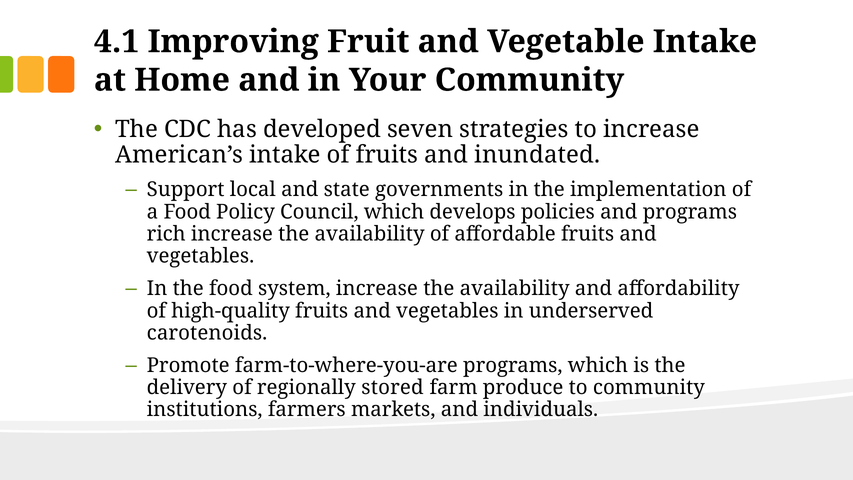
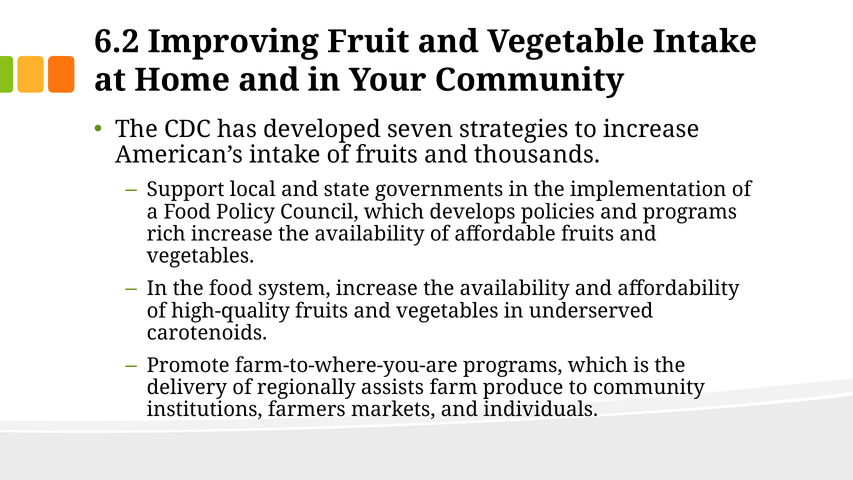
4.1: 4.1 -> 6.2 (117, 42)
inundated: inundated -> thousands (537, 155)
stored: stored -> assists (393, 388)
